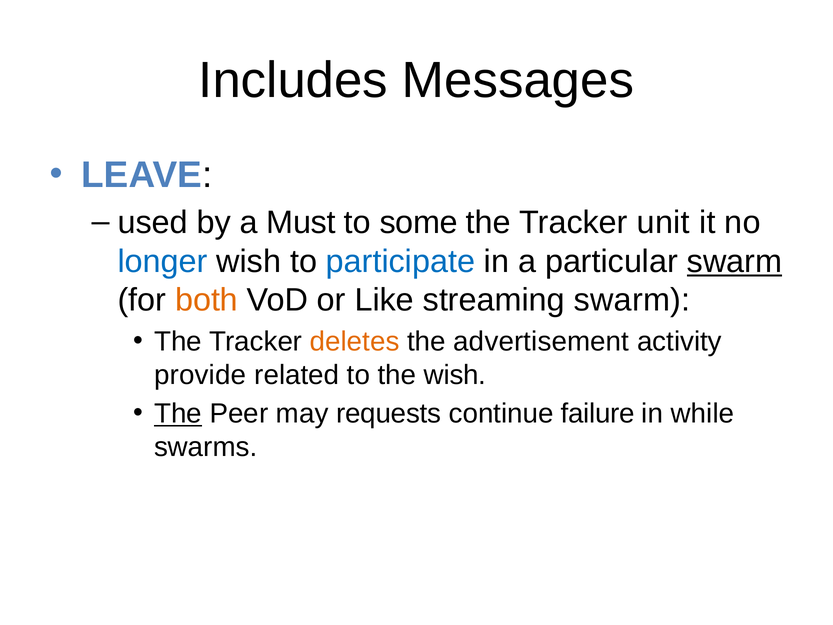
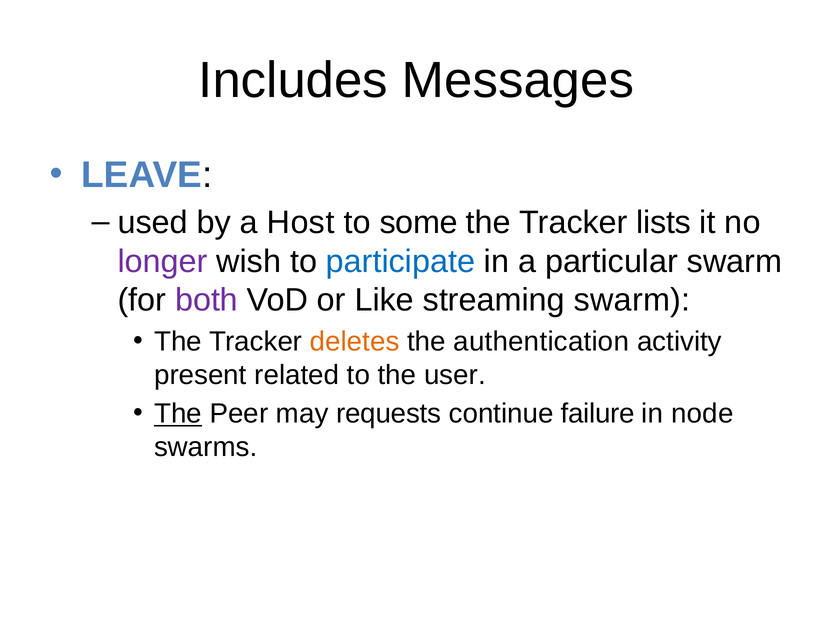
Must: Must -> Host (301, 223)
unit: unit -> lists (664, 223)
longer colour: blue -> purple (163, 261)
swarm underline: present -> none (735, 261)
both colour: orange -> purple (207, 300)
advertisement: advertisement -> authentication (541, 341)
provide: provide -> present (200, 375)
the wish: wish -> user (455, 375)
while: while -> node (702, 414)
